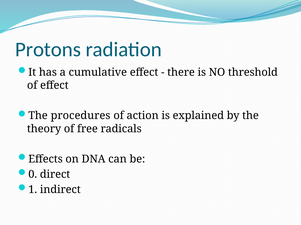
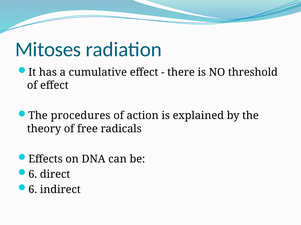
Protons: Protons -> Mitoses (48, 50)
0: 0 -> 6 (33, 175)
1: 1 -> 6 (33, 190)
